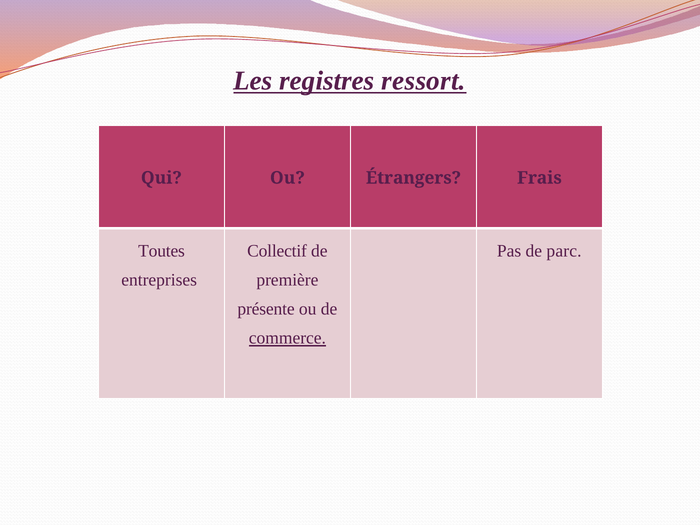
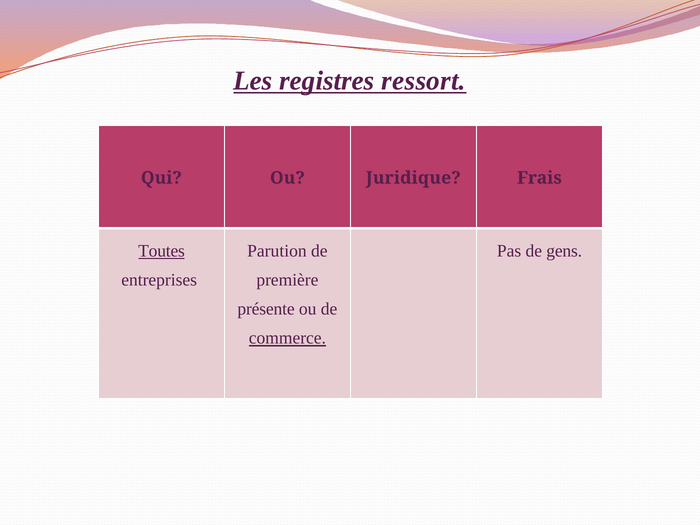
Étrangers: Étrangers -> Juridique (413, 178)
Toutes underline: none -> present (162, 251)
Collectif: Collectif -> Parution (277, 251)
parc: parc -> gens (564, 251)
